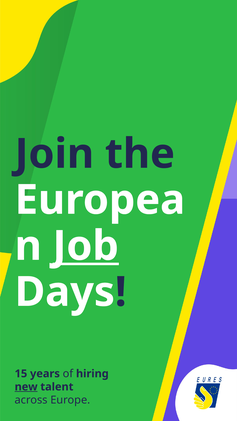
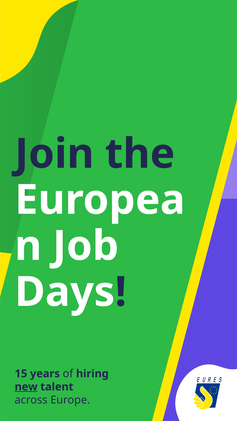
Job underline: present -> none (86, 246)
